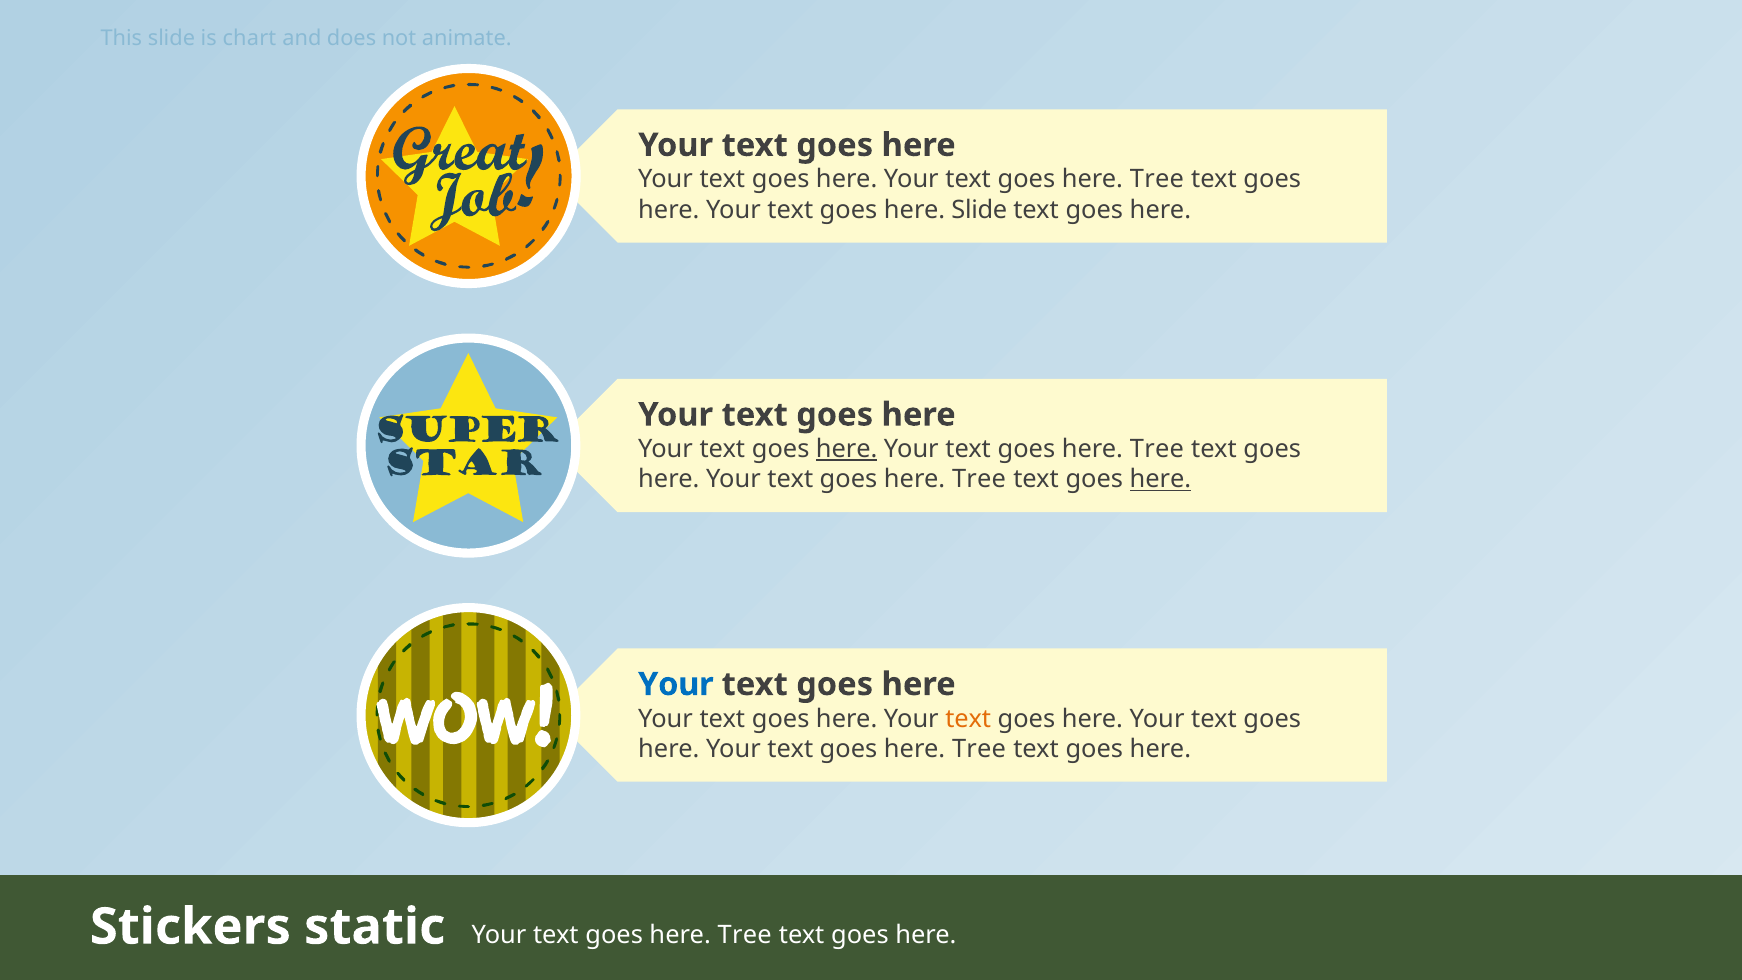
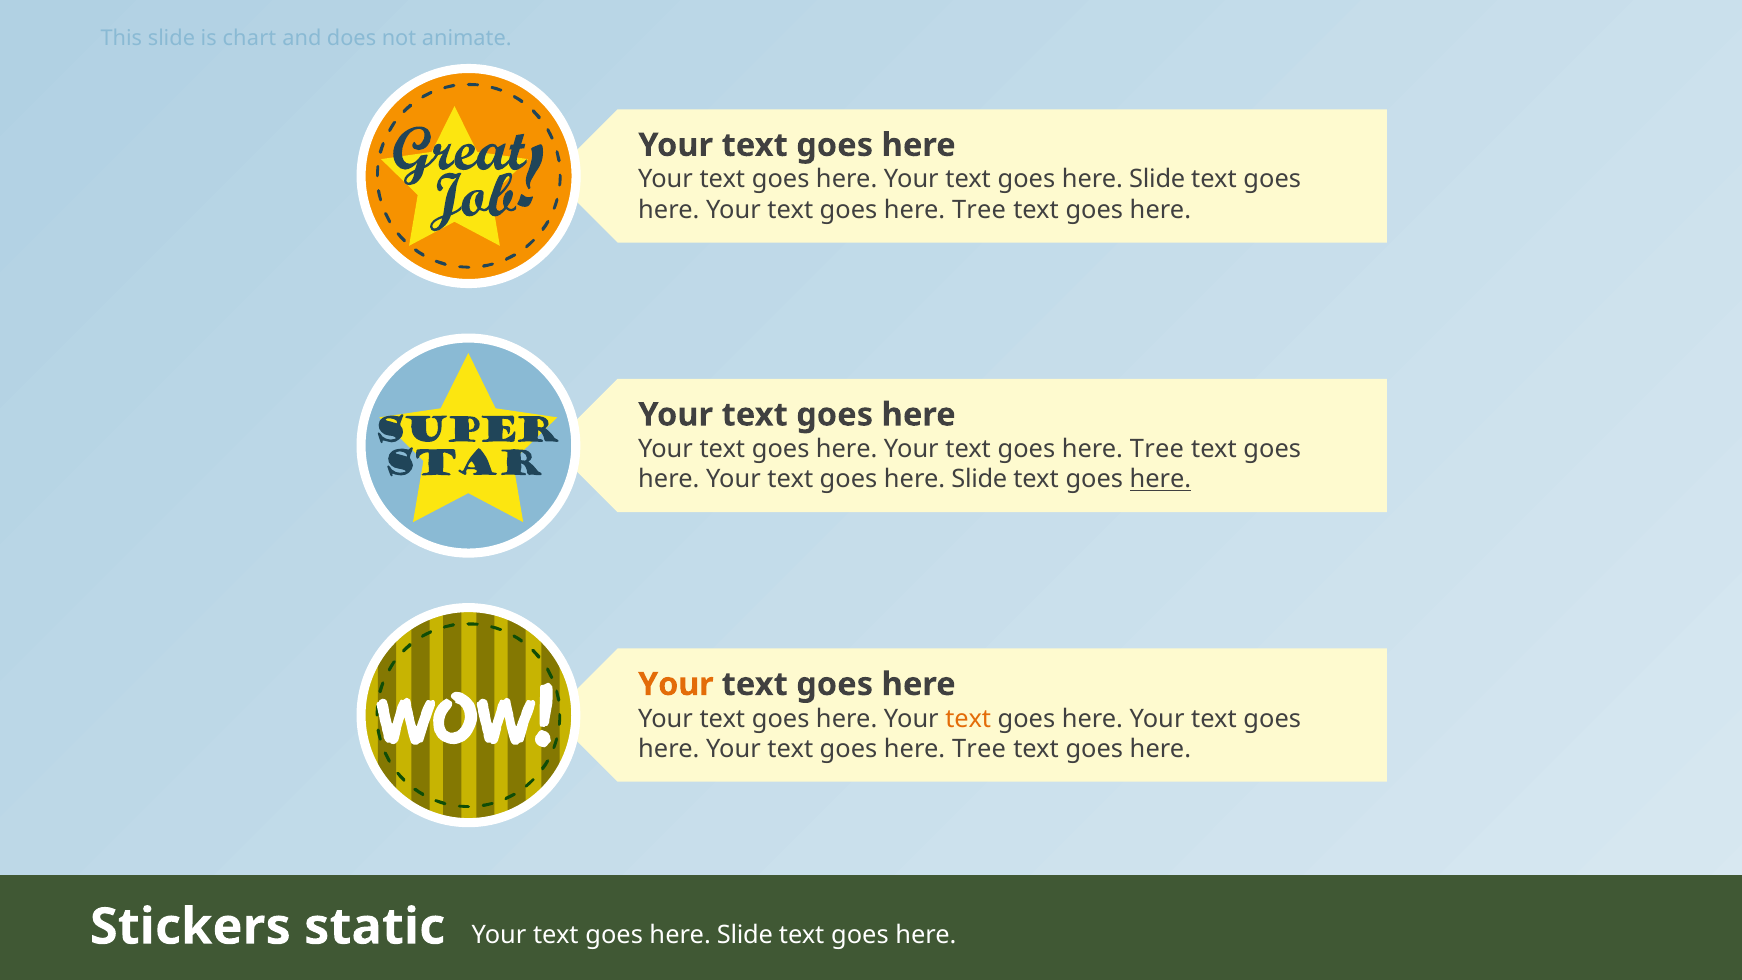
Tree: Tree -> Slide (1157, 180)
Slide: Slide -> Tree (979, 210)
here underline: present -> none (847, 449)
Tree: Tree -> Slide (979, 480)
Your colour: blue -> orange (676, 684)
Tree: Tree -> Slide (745, 935)
